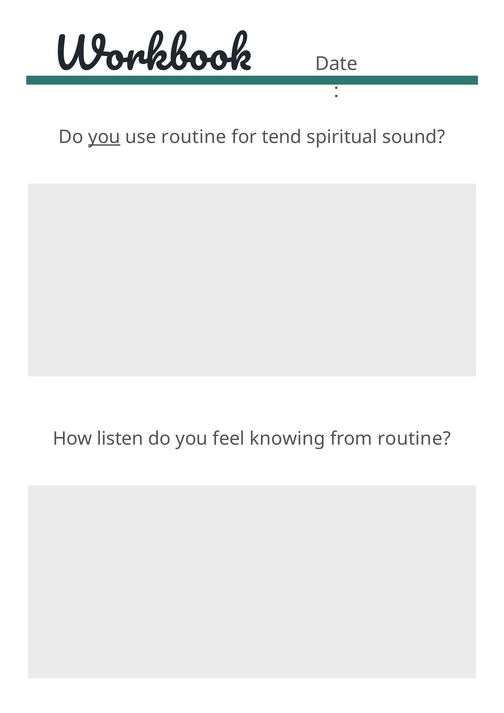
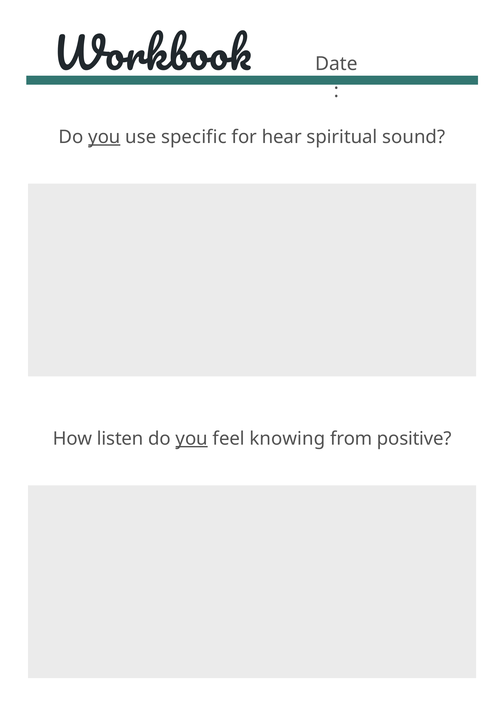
use routine: routine -> specific (194, 137)
tend: tend -> hear (282, 137)
you underline: none -> present (192, 439)
from routine: routine -> positive (414, 439)
